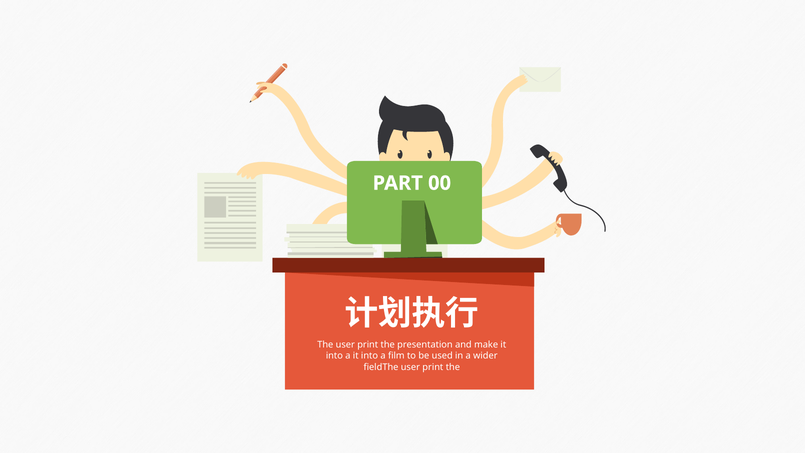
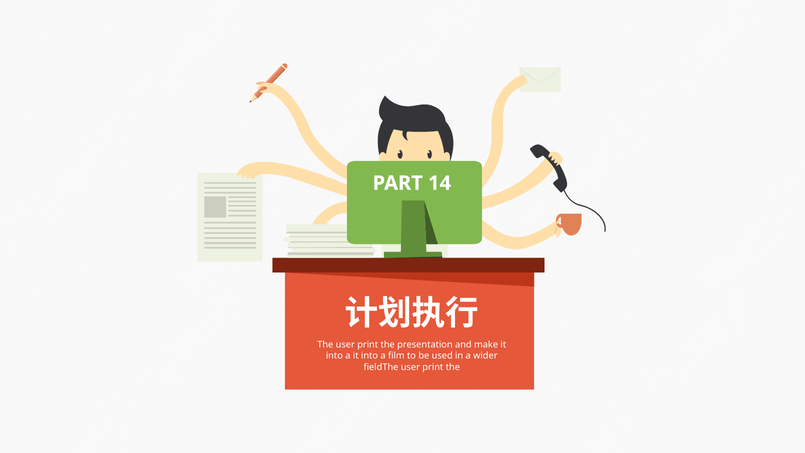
00: 00 -> 14 (440, 183)
